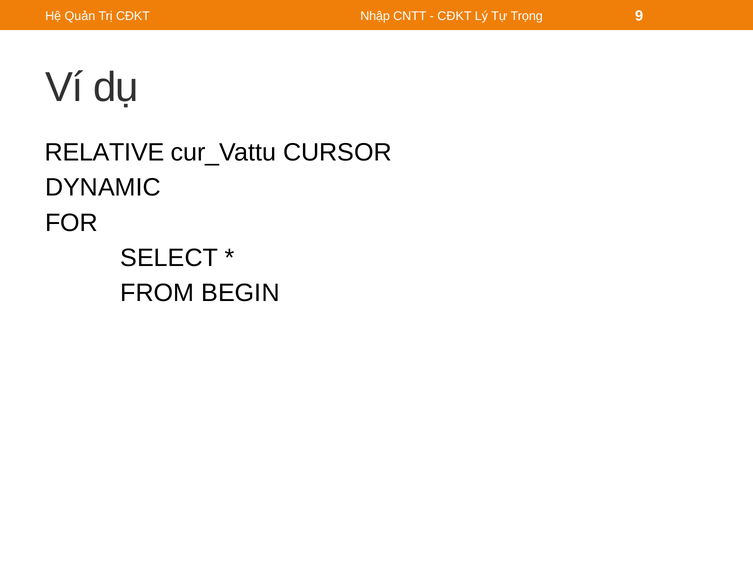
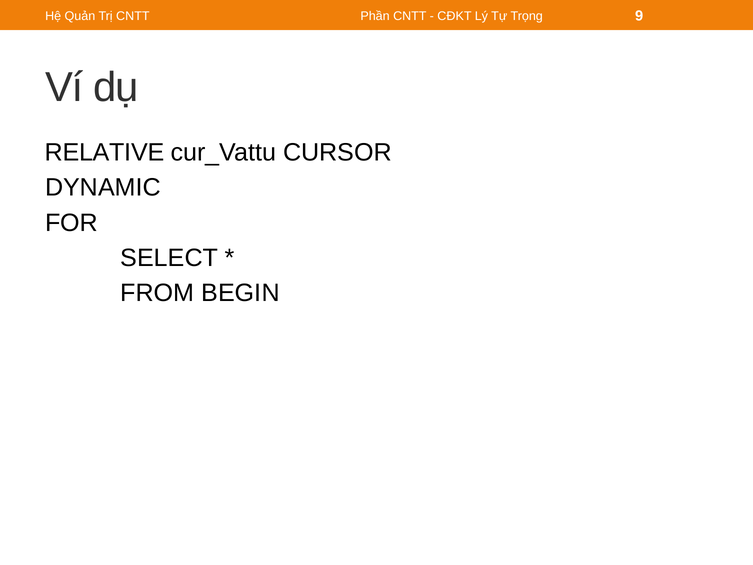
Trị CĐKT: CĐKT -> CNTT (133, 16)
Nhập: Nhập -> Phần (375, 16)
